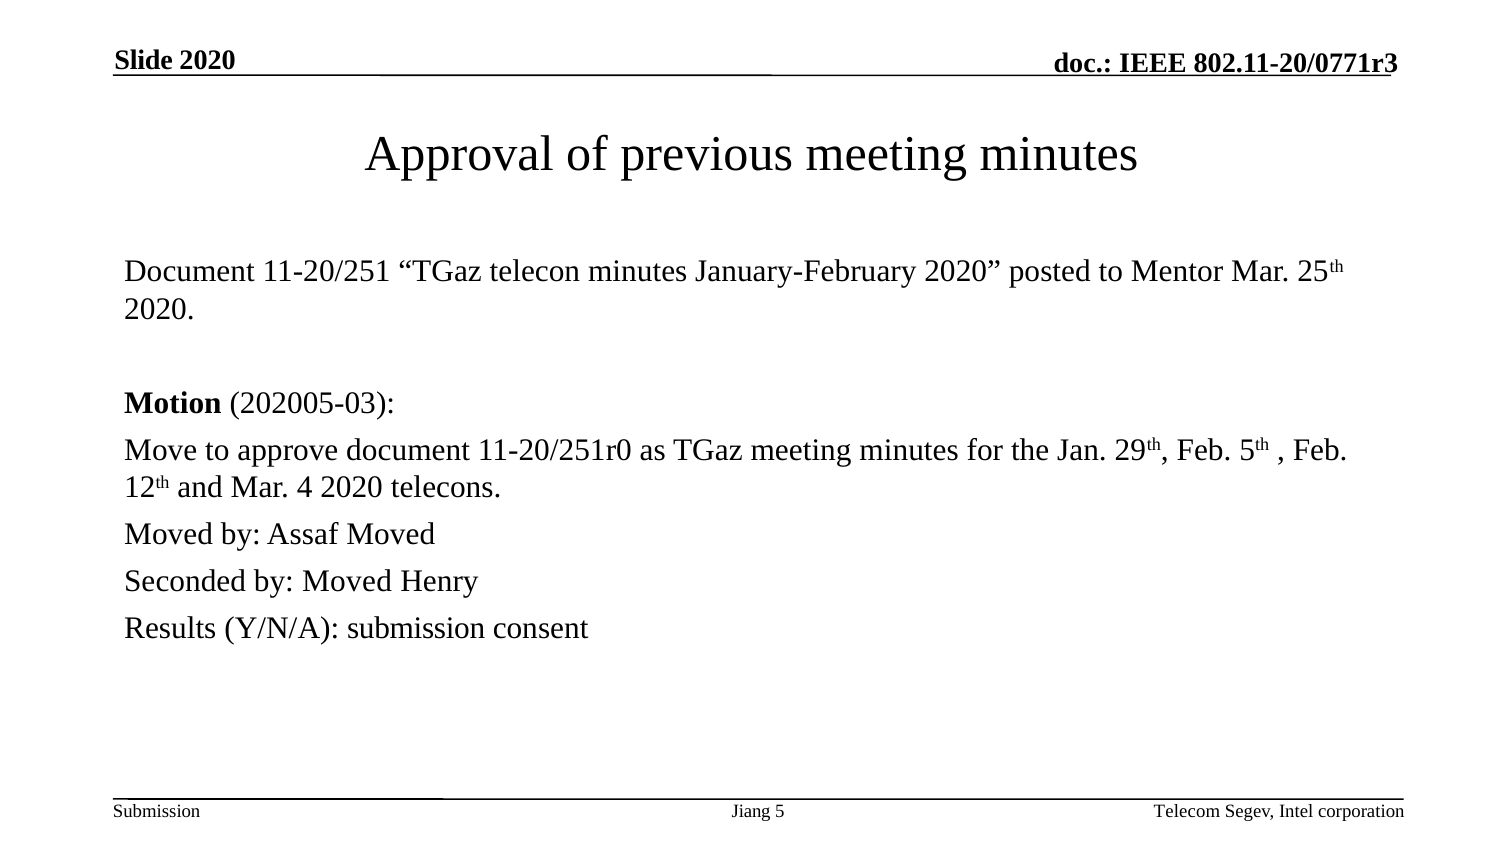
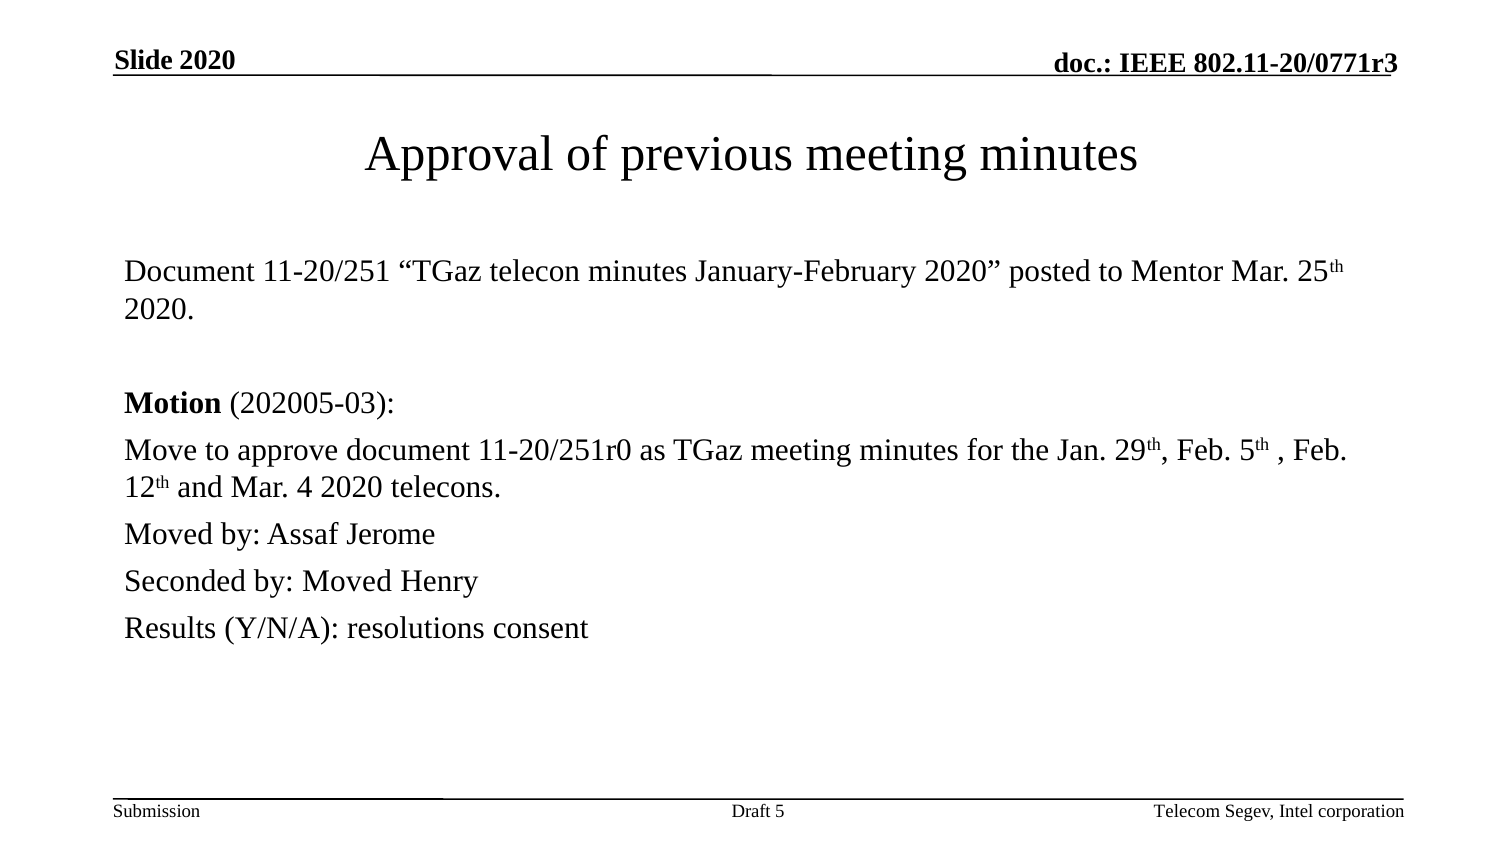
Assaf Moved: Moved -> Jerome (391, 534)
Y/N/A submission: submission -> resolutions (416, 628)
Jiang: Jiang -> Draft (751, 811)
